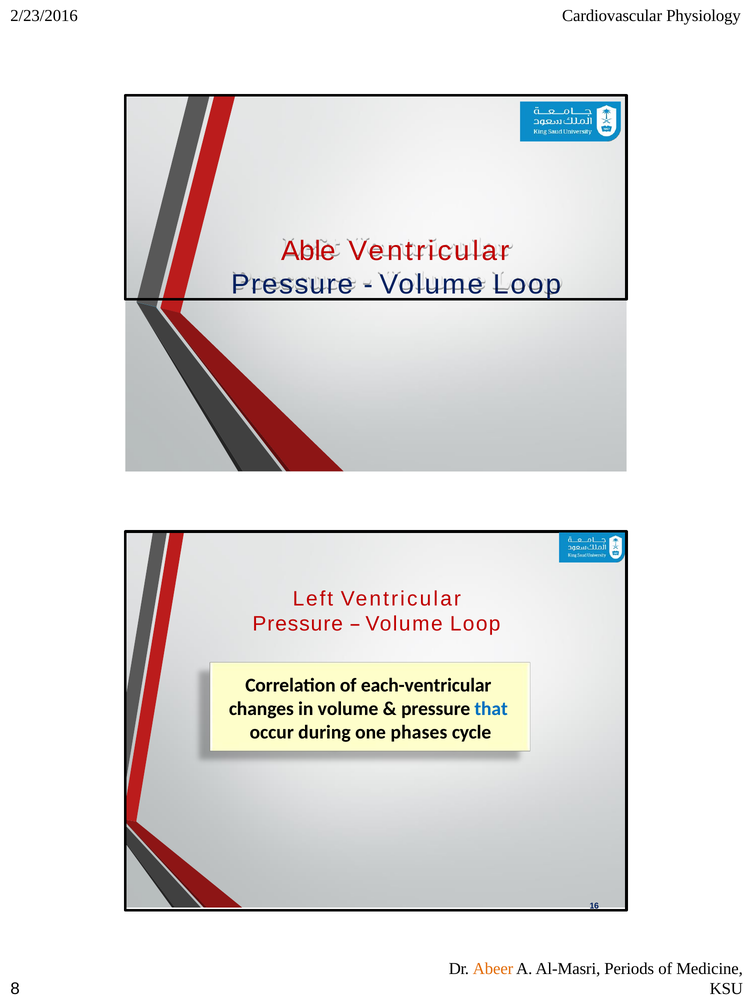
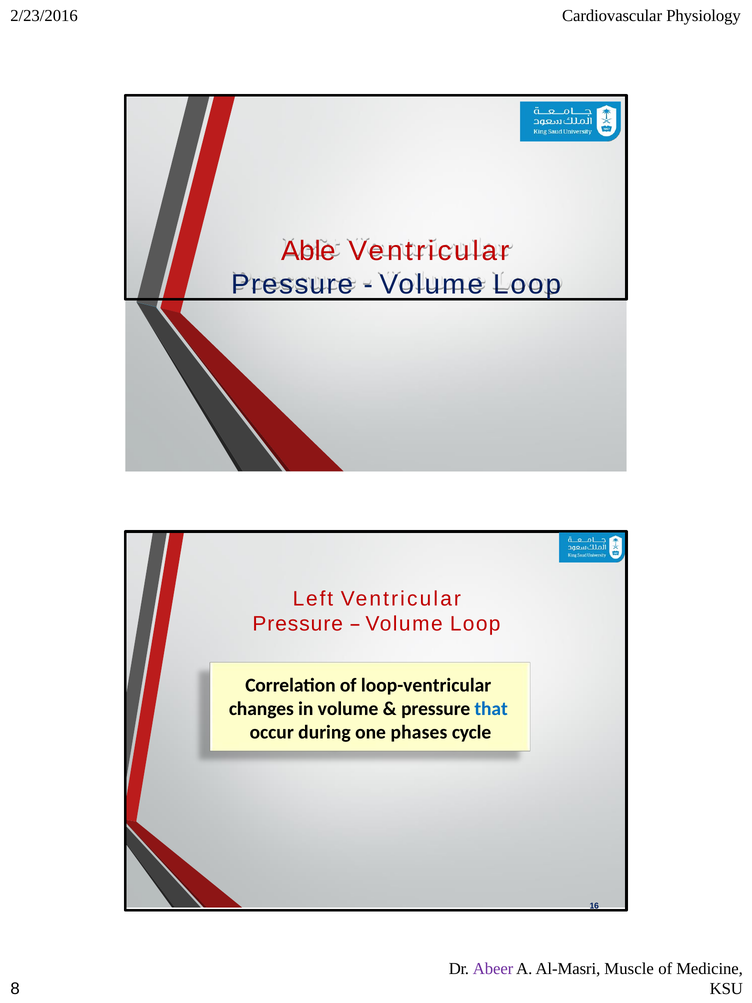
each-ventricular: each-ventricular -> loop-ventricular (426, 685)
Abeer colour: orange -> purple (493, 968)
Periods: Periods -> Muscle (629, 968)
